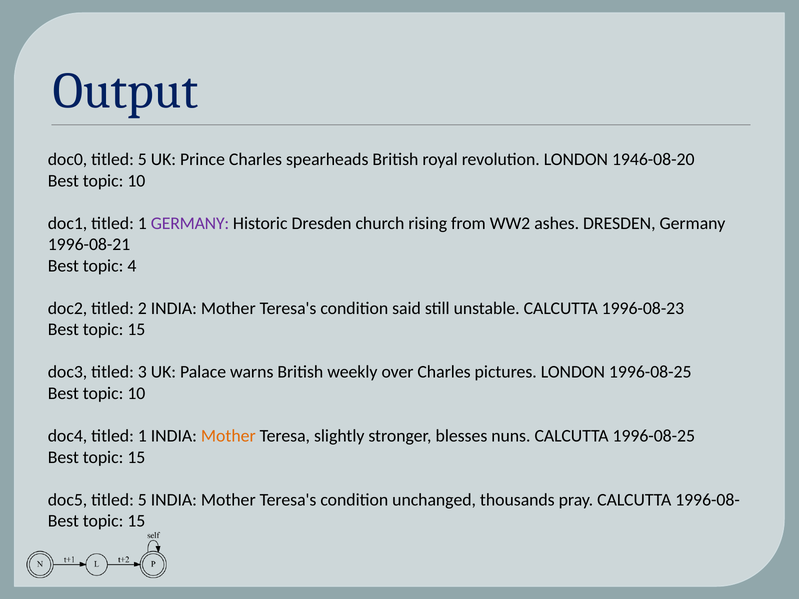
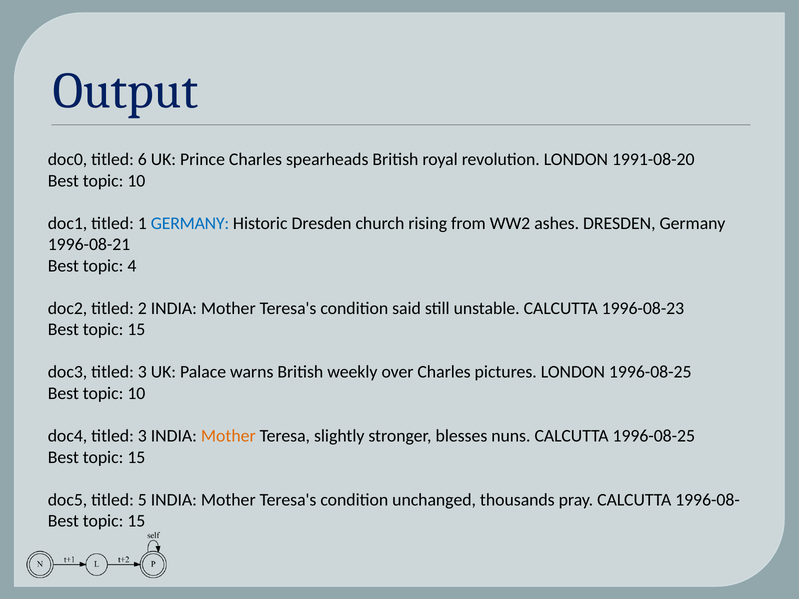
doc0 titled 5: 5 -> 6 (142, 160)
1946-08-20: 1946-08-20 -> 1991-08-20 (653, 160)
GERMANY colour: purple -> blue (190, 223)
doc4 titled 1: 1 -> 3 (142, 436)
